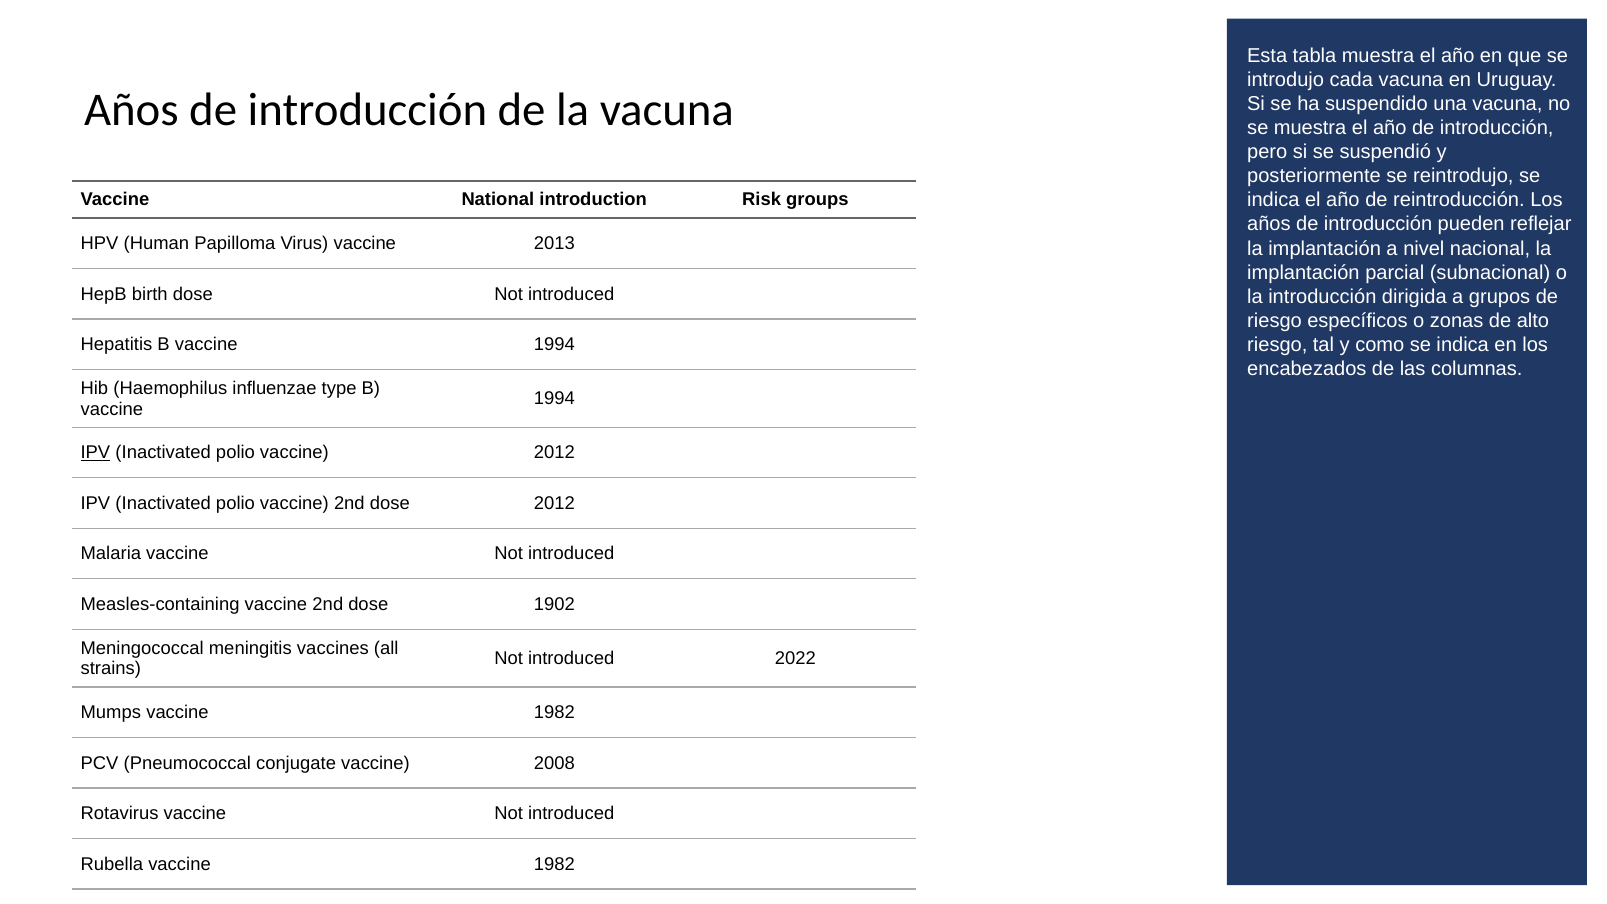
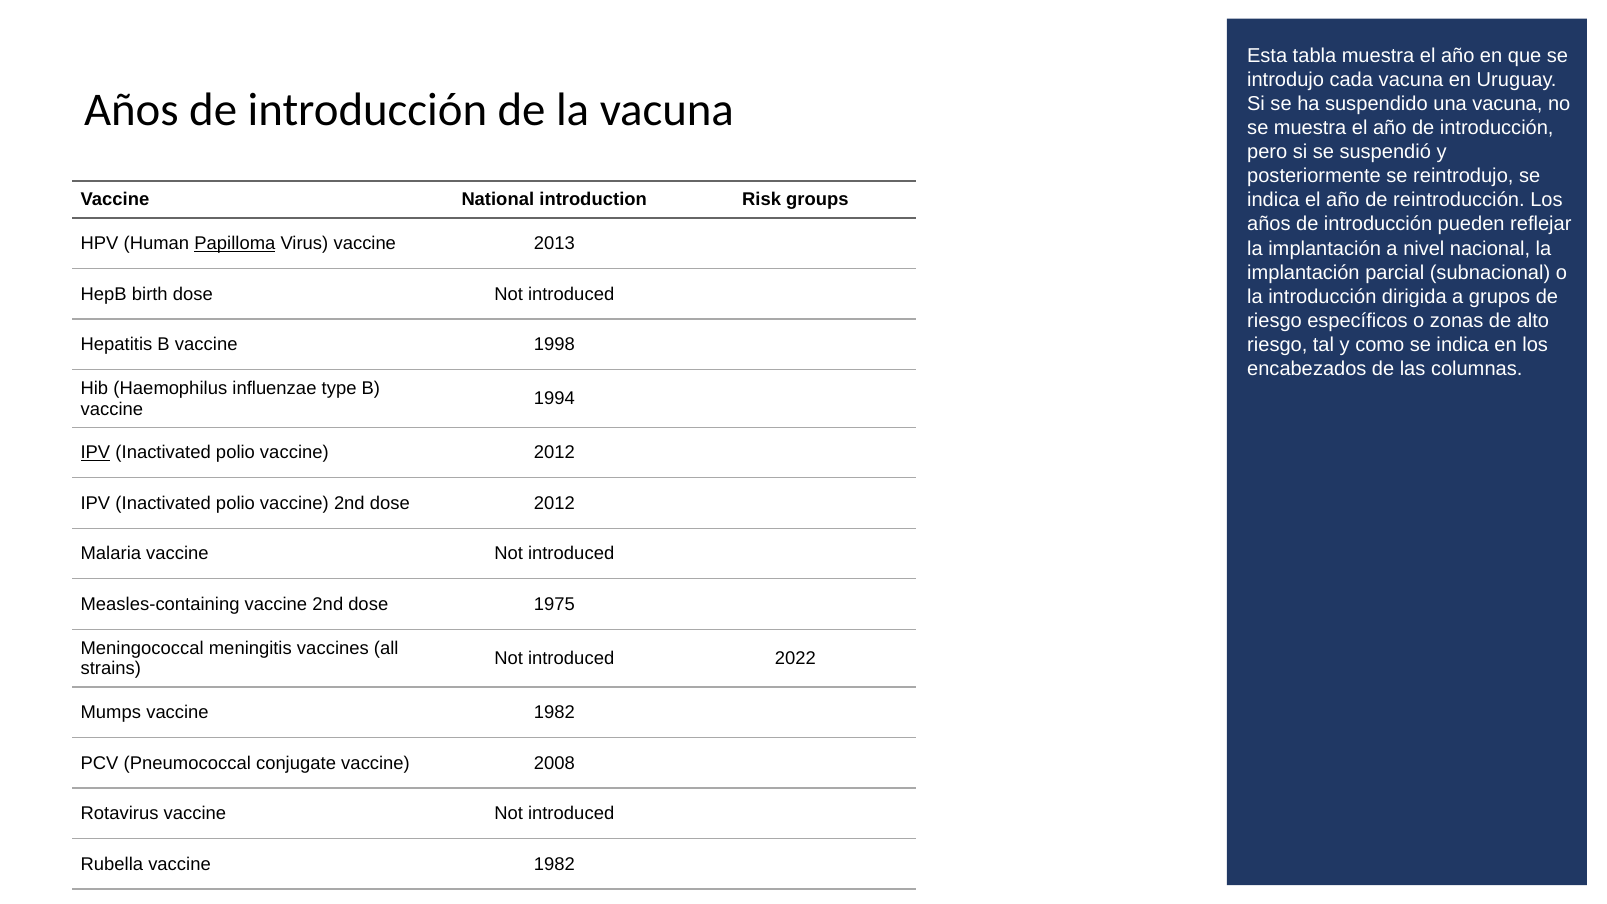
Papilloma underline: none -> present (235, 244)
Hepatitis B vaccine 1994: 1994 -> 1998 (554, 345)
1902: 1902 -> 1975 (554, 604)
